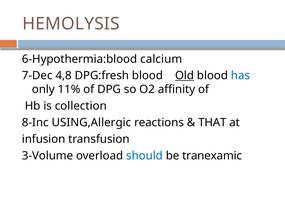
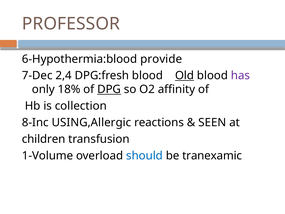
HEMOLYSIS: HEMOLYSIS -> PROFESSOR (71, 24)
calcium: calcium -> provide (161, 59)
4,8: 4,8 -> 2,4 (64, 76)
has colour: blue -> purple (240, 76)
11%: 11% -> 18% (69, 89)
DPG underline: none -> present (109, 89)
THAT: THAT -> SEEN (212, 122)
infusion: infusion -> children (44, 139)
3-Volume: 3-Volume -> 1-Volume (47, 155)
